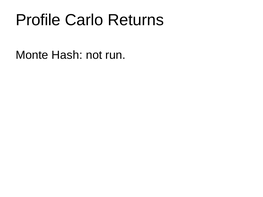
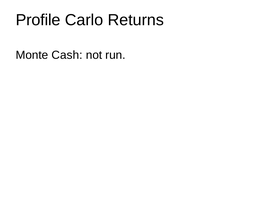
Hash: Hash -> Cash (67, 55)
